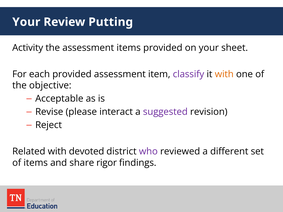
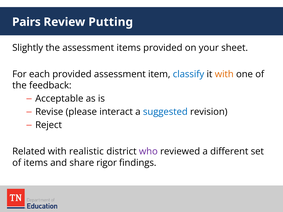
Your: Your -> Pairs (26, 22)
Activity: Activity -> Slightly (28, 48)
classify colour: purple -> blue (189, 74)
objective: objective -> feedback (50, 86)
suggested colour: purple -> blue (165, 112)
devoted: devoted -> realistic (86, 152)
